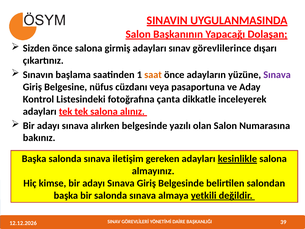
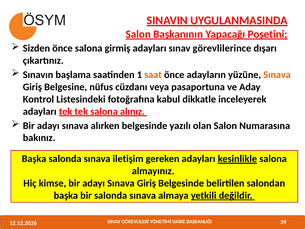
Dolaşan: Dolaşan -> Poşetini (267, 34)
Sınava colour: purple -> orange (277, 75)
çanta: çanta -> kabul (168, 99)
